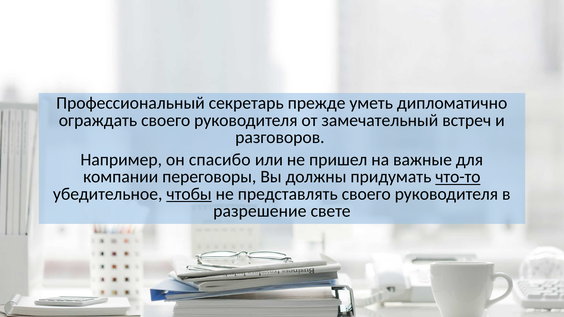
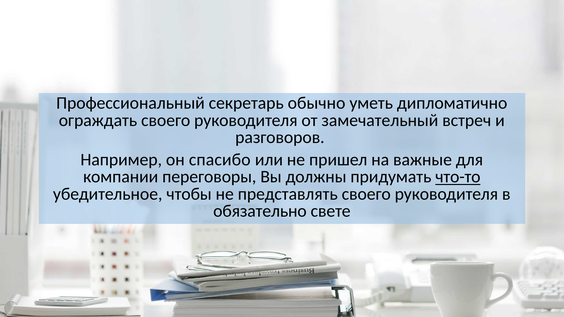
прежде: прежде -> обычно (317, 103)
чтобы underline: present -> none (189, 194)
разрешение: разрешение -> обязательно (260, 211)
